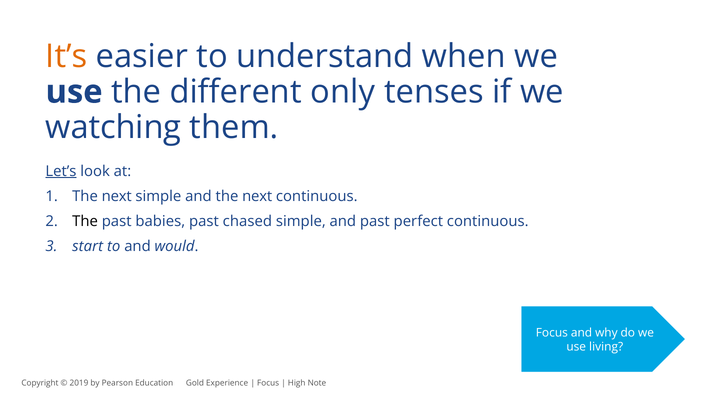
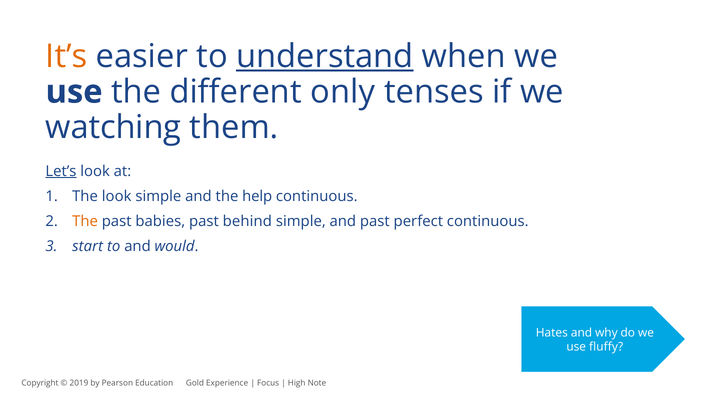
understand underline: none -> present (325, 56)
next: next -> look (117, 196)
and the next: next -> help (257, 196)
The colour: black -> orange (85, 221)
chased: chased -> behind (247, 221)
Focus: Focus -> Hates (552, 332)
living: living -> fluffy (606, 347)
